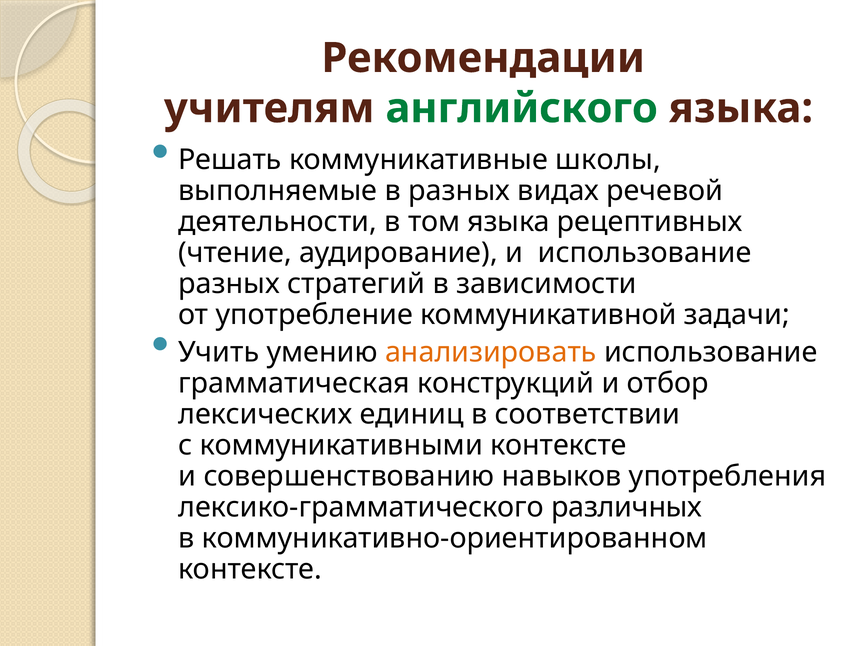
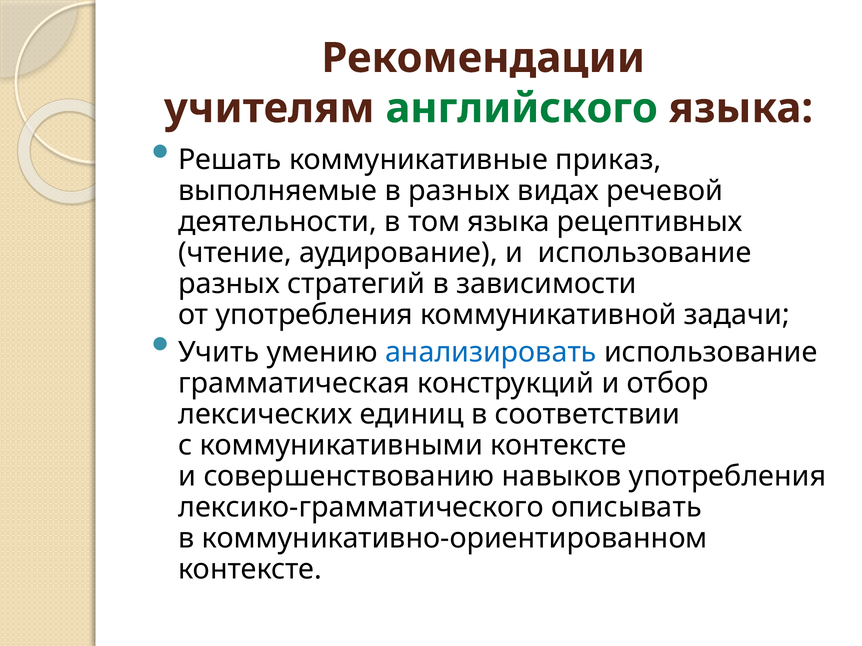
школы: школы -> приказ (608, 160)
от употребление: употребление -> употребления (314, 315)
анализировать colour: orange -> blue (491, 353)
различных: различных -> описывать (626, 508)
